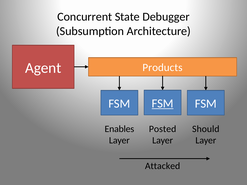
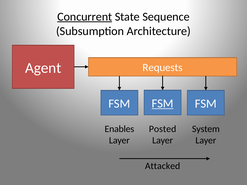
Concurrent underline: none -> present (85, 17)
Debugger: Debugger -> Sequence (166, 17)
Products: Products -> Requests (163, 68)
Should: Should -> System (206, 129)
